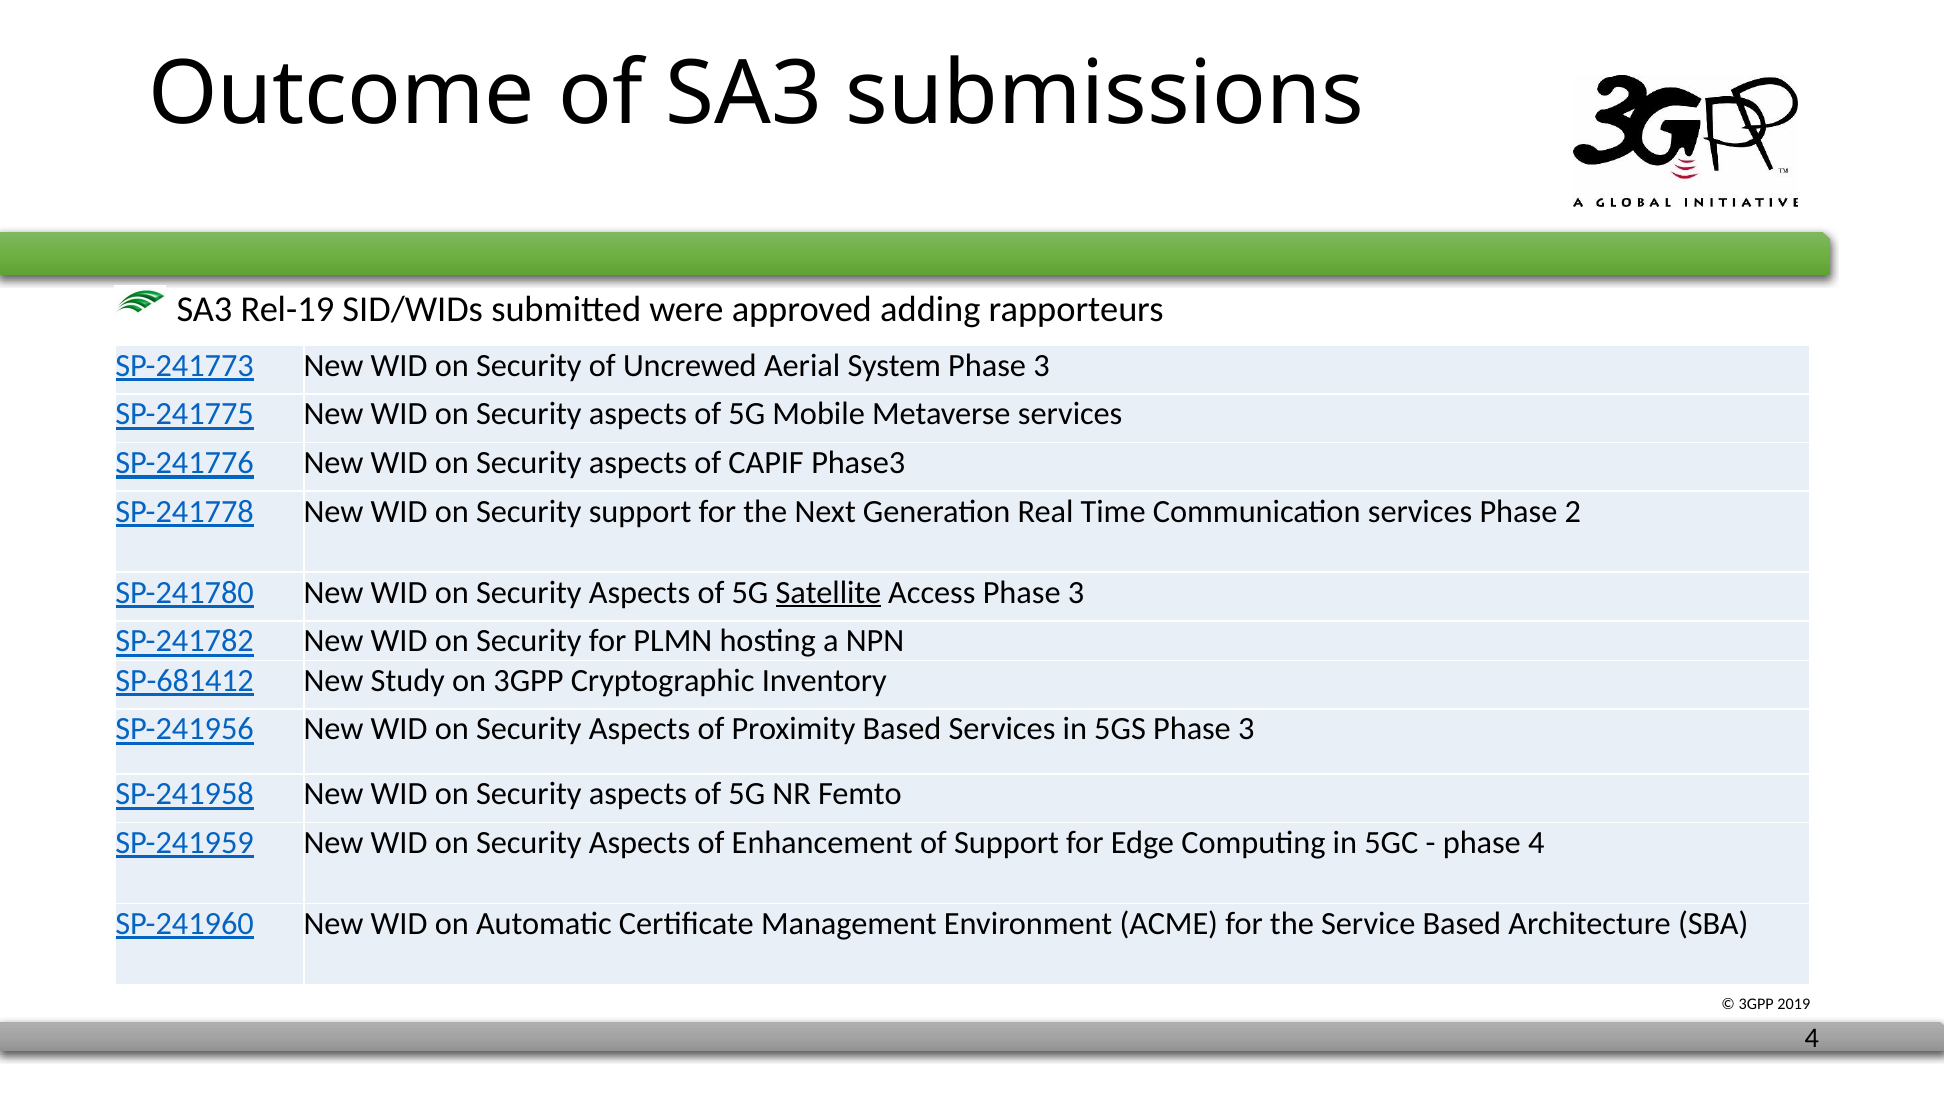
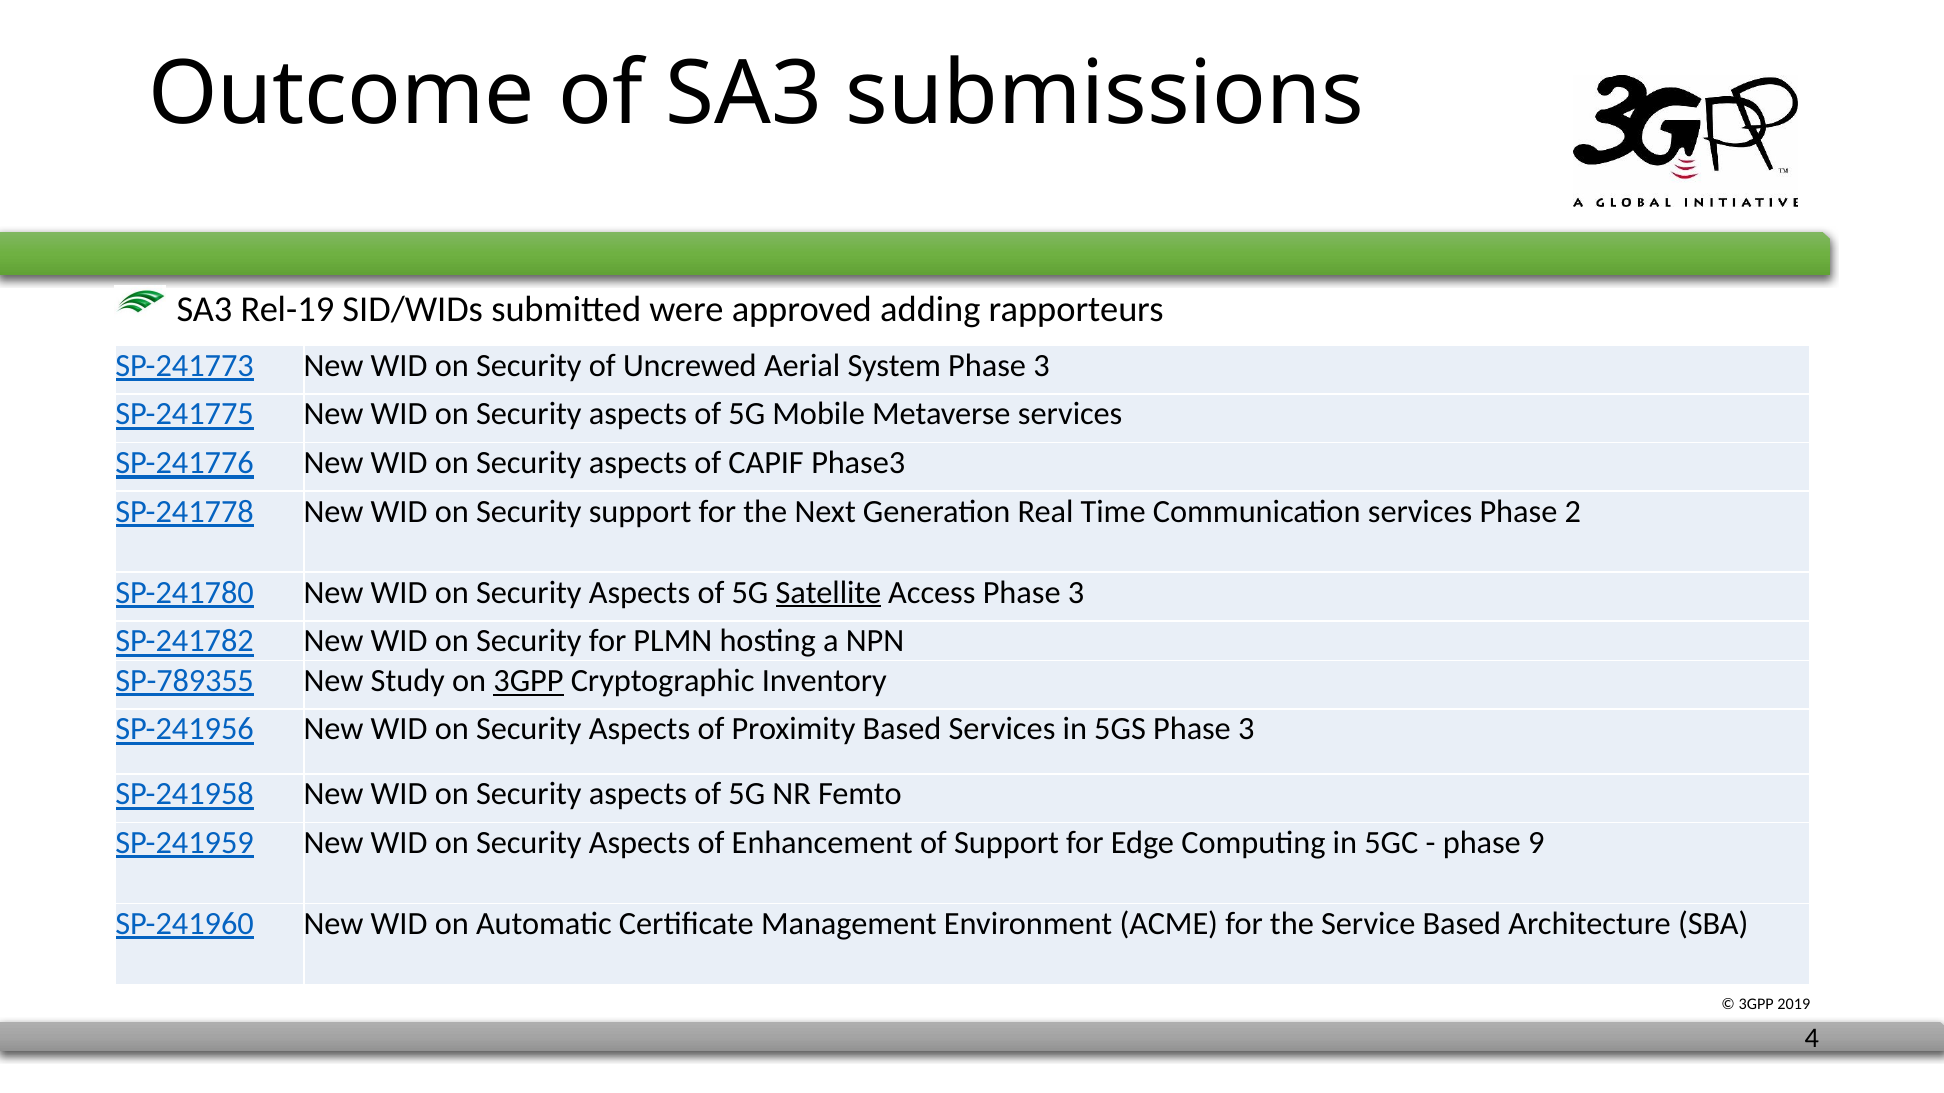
SP-681412: SP-681412 -> SP-789355 (185, 681)
3GPP underline: none -> present (529, 681)
phase 4: 4 -> 9 (1536, 843)
